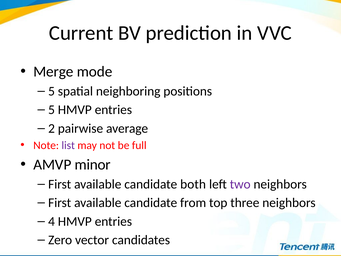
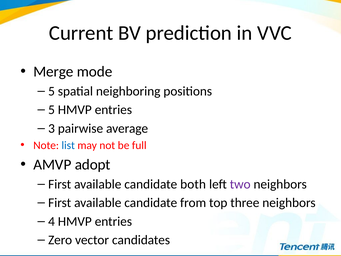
2: 2 -> 3 (52, 128)
list colour: purple -> blue (68, 145)
minor: minor -> adopt (93, 164)
